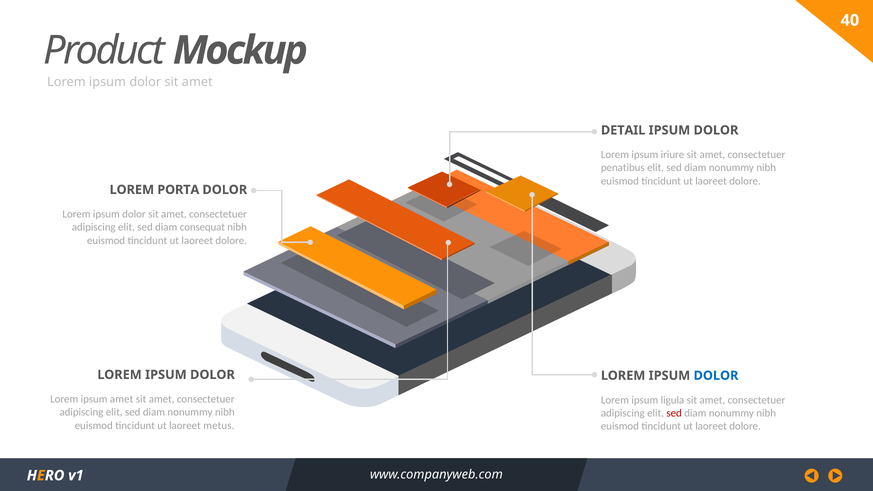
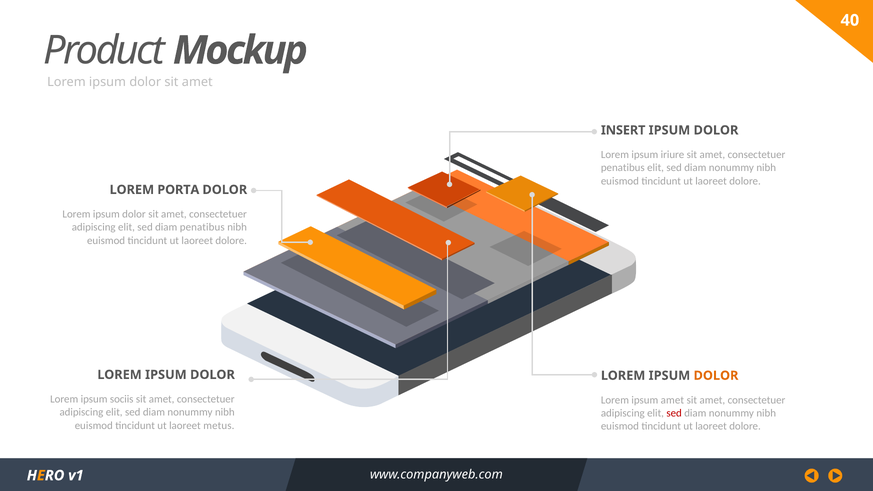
DETAIL: DETAIL -> INSERT (623, 130)
diam consequat: consequat -> penatibus (202, 227)
DOLOR colour: blue -> orange (716, 376)
ipsum amet: amet -> sociis (122, 399)
ipsum ligula: ligula -> amet (672, 400)
